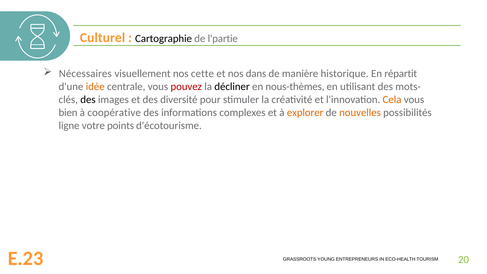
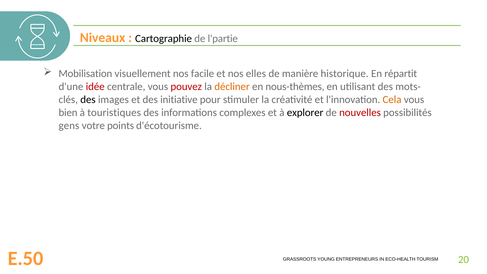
Culturel: Culturel -> Niveaux (103, 38)
Nécessaires: Nécessaires -> Mobilisation (85, 74)
cette: cette -> facile (203, 74)
nos dans: dans -> elles (256, 74)
idée colour: orange -> red (95, 87)
décliner colour: black -> orange (232, 87)
diversité: diversité -> initiative (179, 100)
coopérative: coopérative -> touristiques (114, 113)
explorer colour: orange -> black (305, 113)
nouvelles colour: orange -> red (360, 113)
ligne: ligne -> gens (69, 126)
E.23: E.23 -> E.50 (26, 258)
